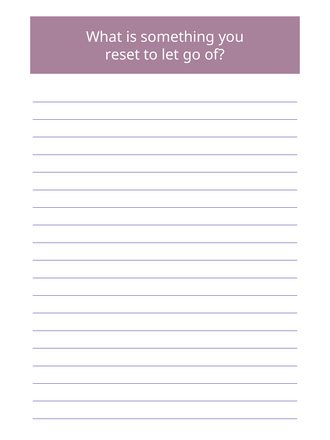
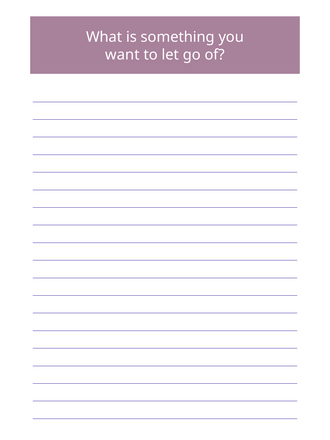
reset: reset -> want (122, 55)
